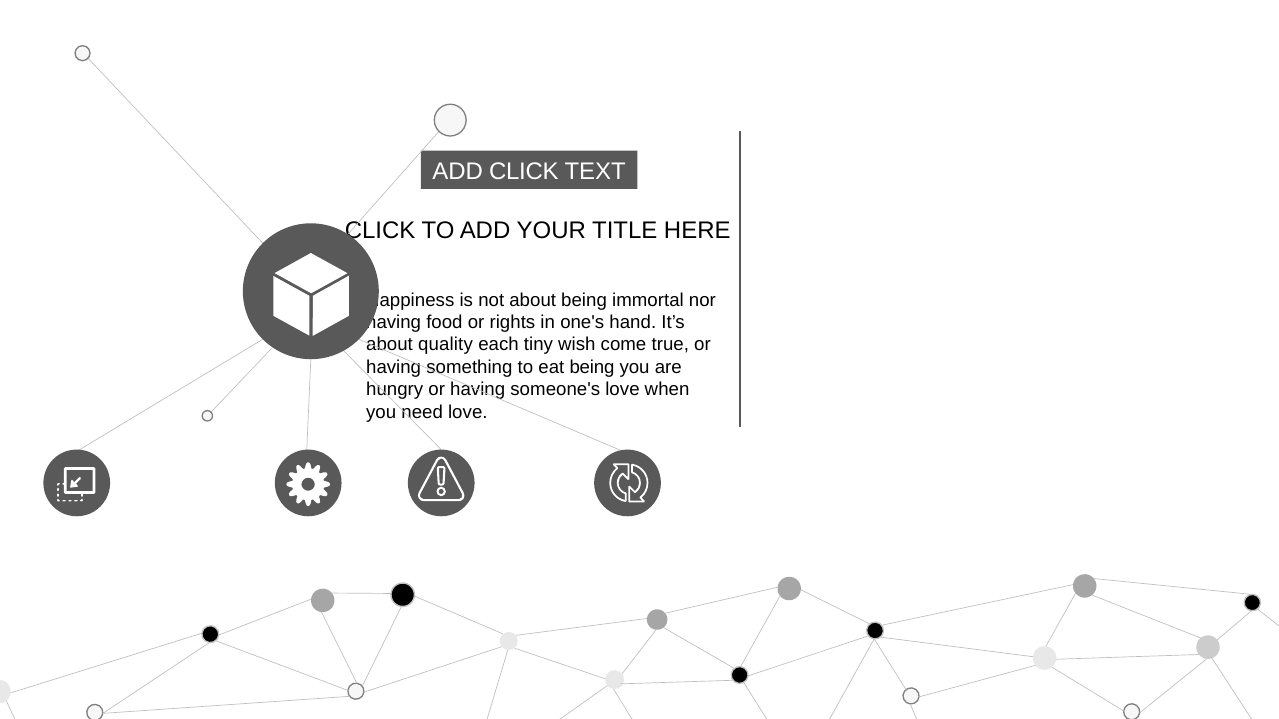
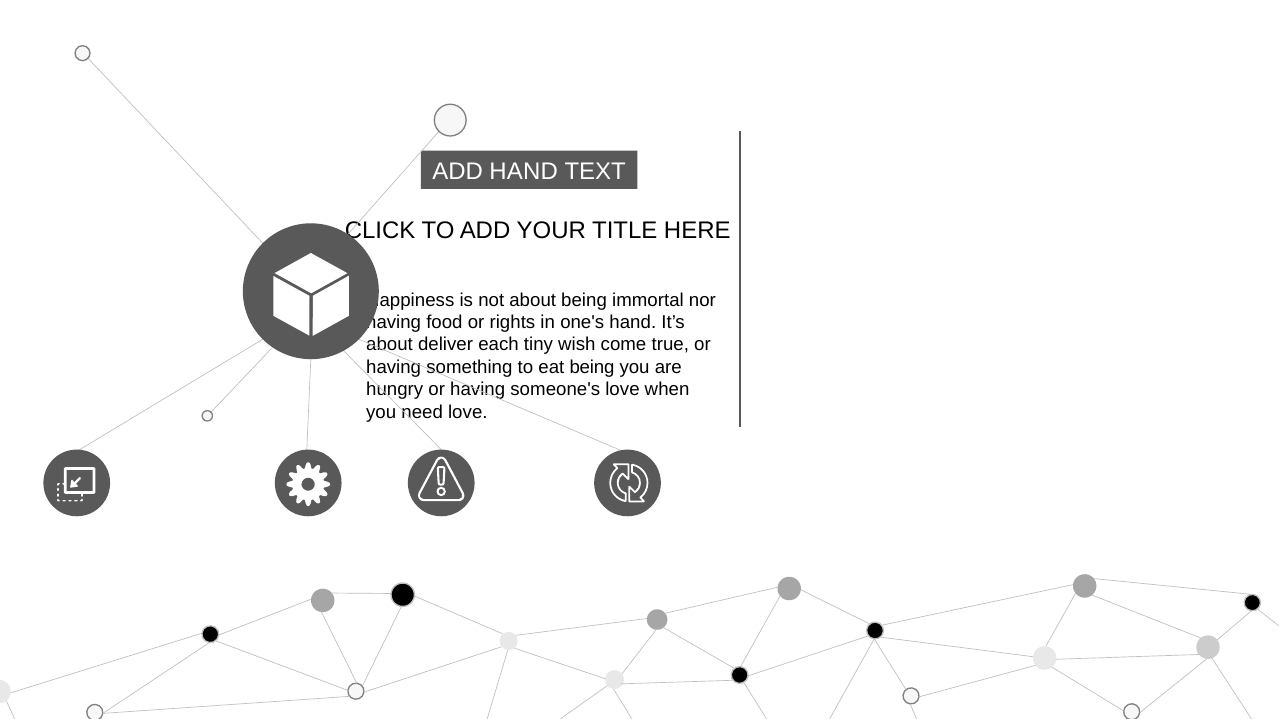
ADD CLICK: CLICK -> HAND (524, 172)
quality: quality -> deliver (446, 345)
